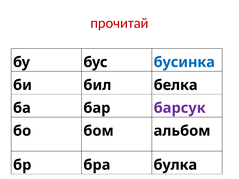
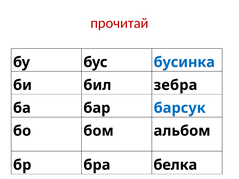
белка: белка -> зебра (175, 85)
барсук colour: purple -> blue (180, 108)
булка: булка -> белка (175, 165)
